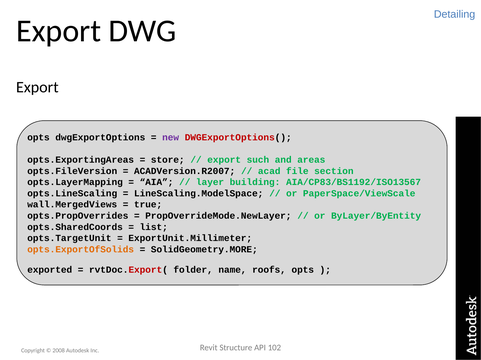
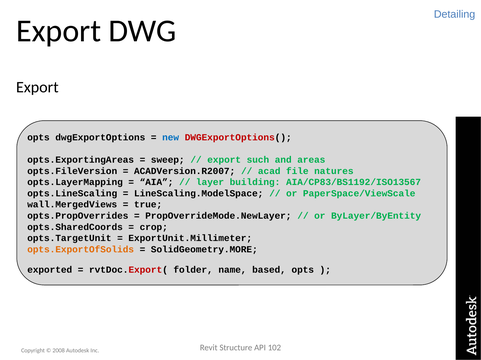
new colour: purple -> blue (171, 138)
store: store -> sweep (168, 160)
section: section -> natures (334, 171)
list: list -> crop (154, 227)
roofs: roofs -> based (269, 270)
